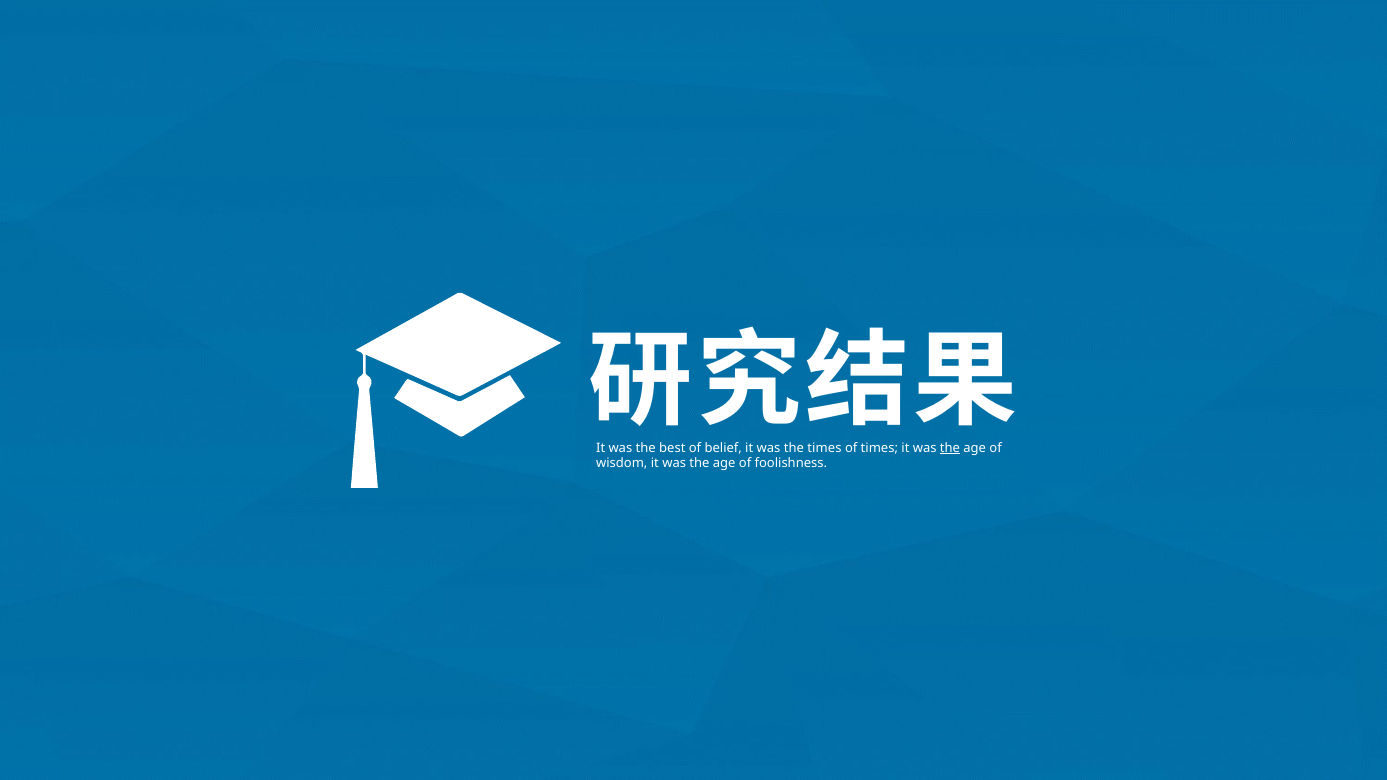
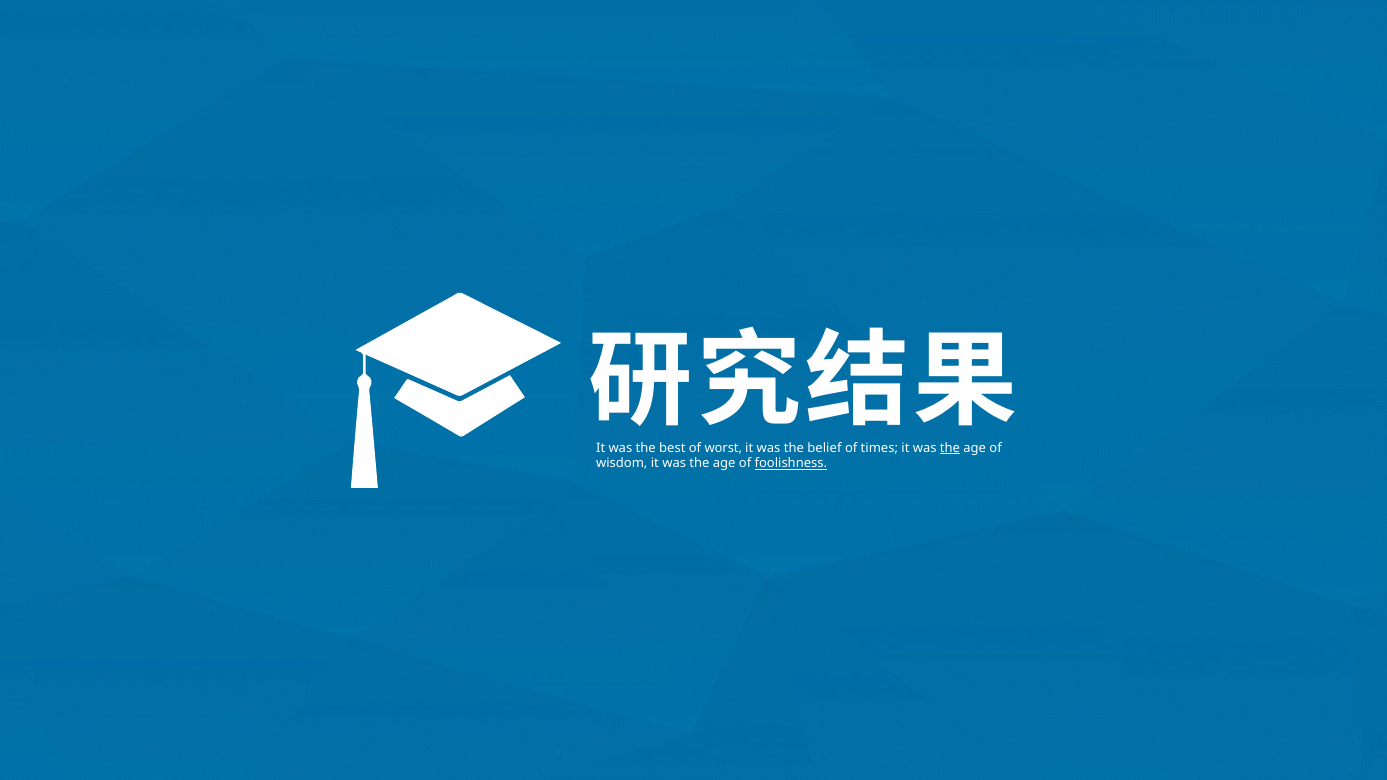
belief: belief -> worst (723, 448)
the times: times -> belief (824, 448)
foolishness underline: none -> present (791, 464)
